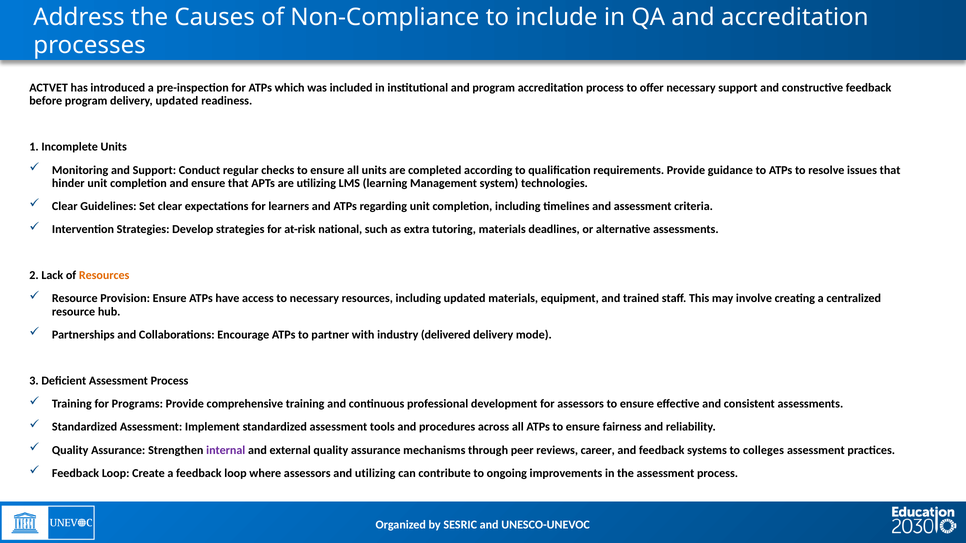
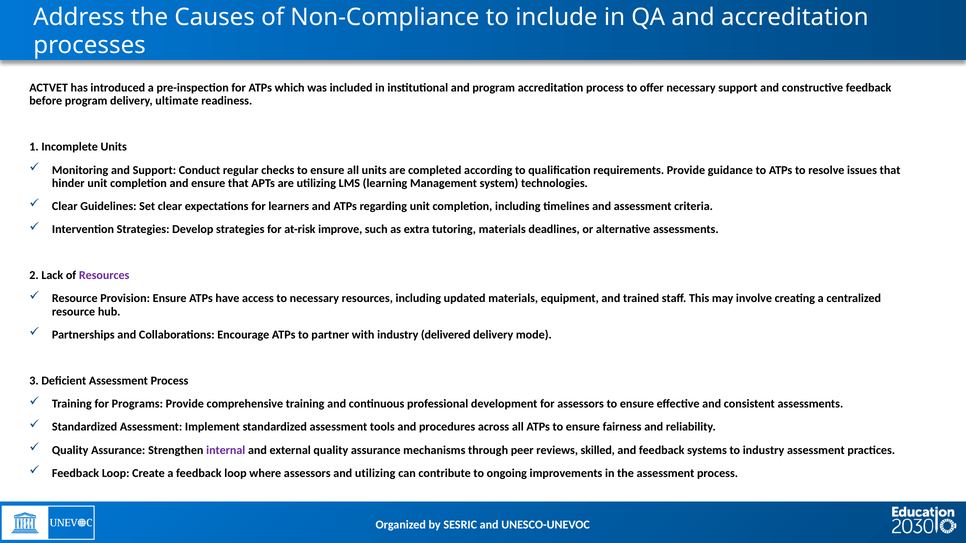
delivery updated: updated -> ultimate (177, 101)
national: national -> improve (340, 229)
Resources colour: orange -> purple (104, 276)
career: career -> skilled (598, 450)
to colleges: colleges -> industry (764, 450)
